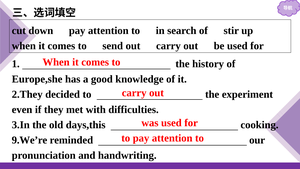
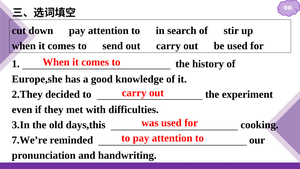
9.We’re: 9.We’re -> 7.We’re (29, 140)
